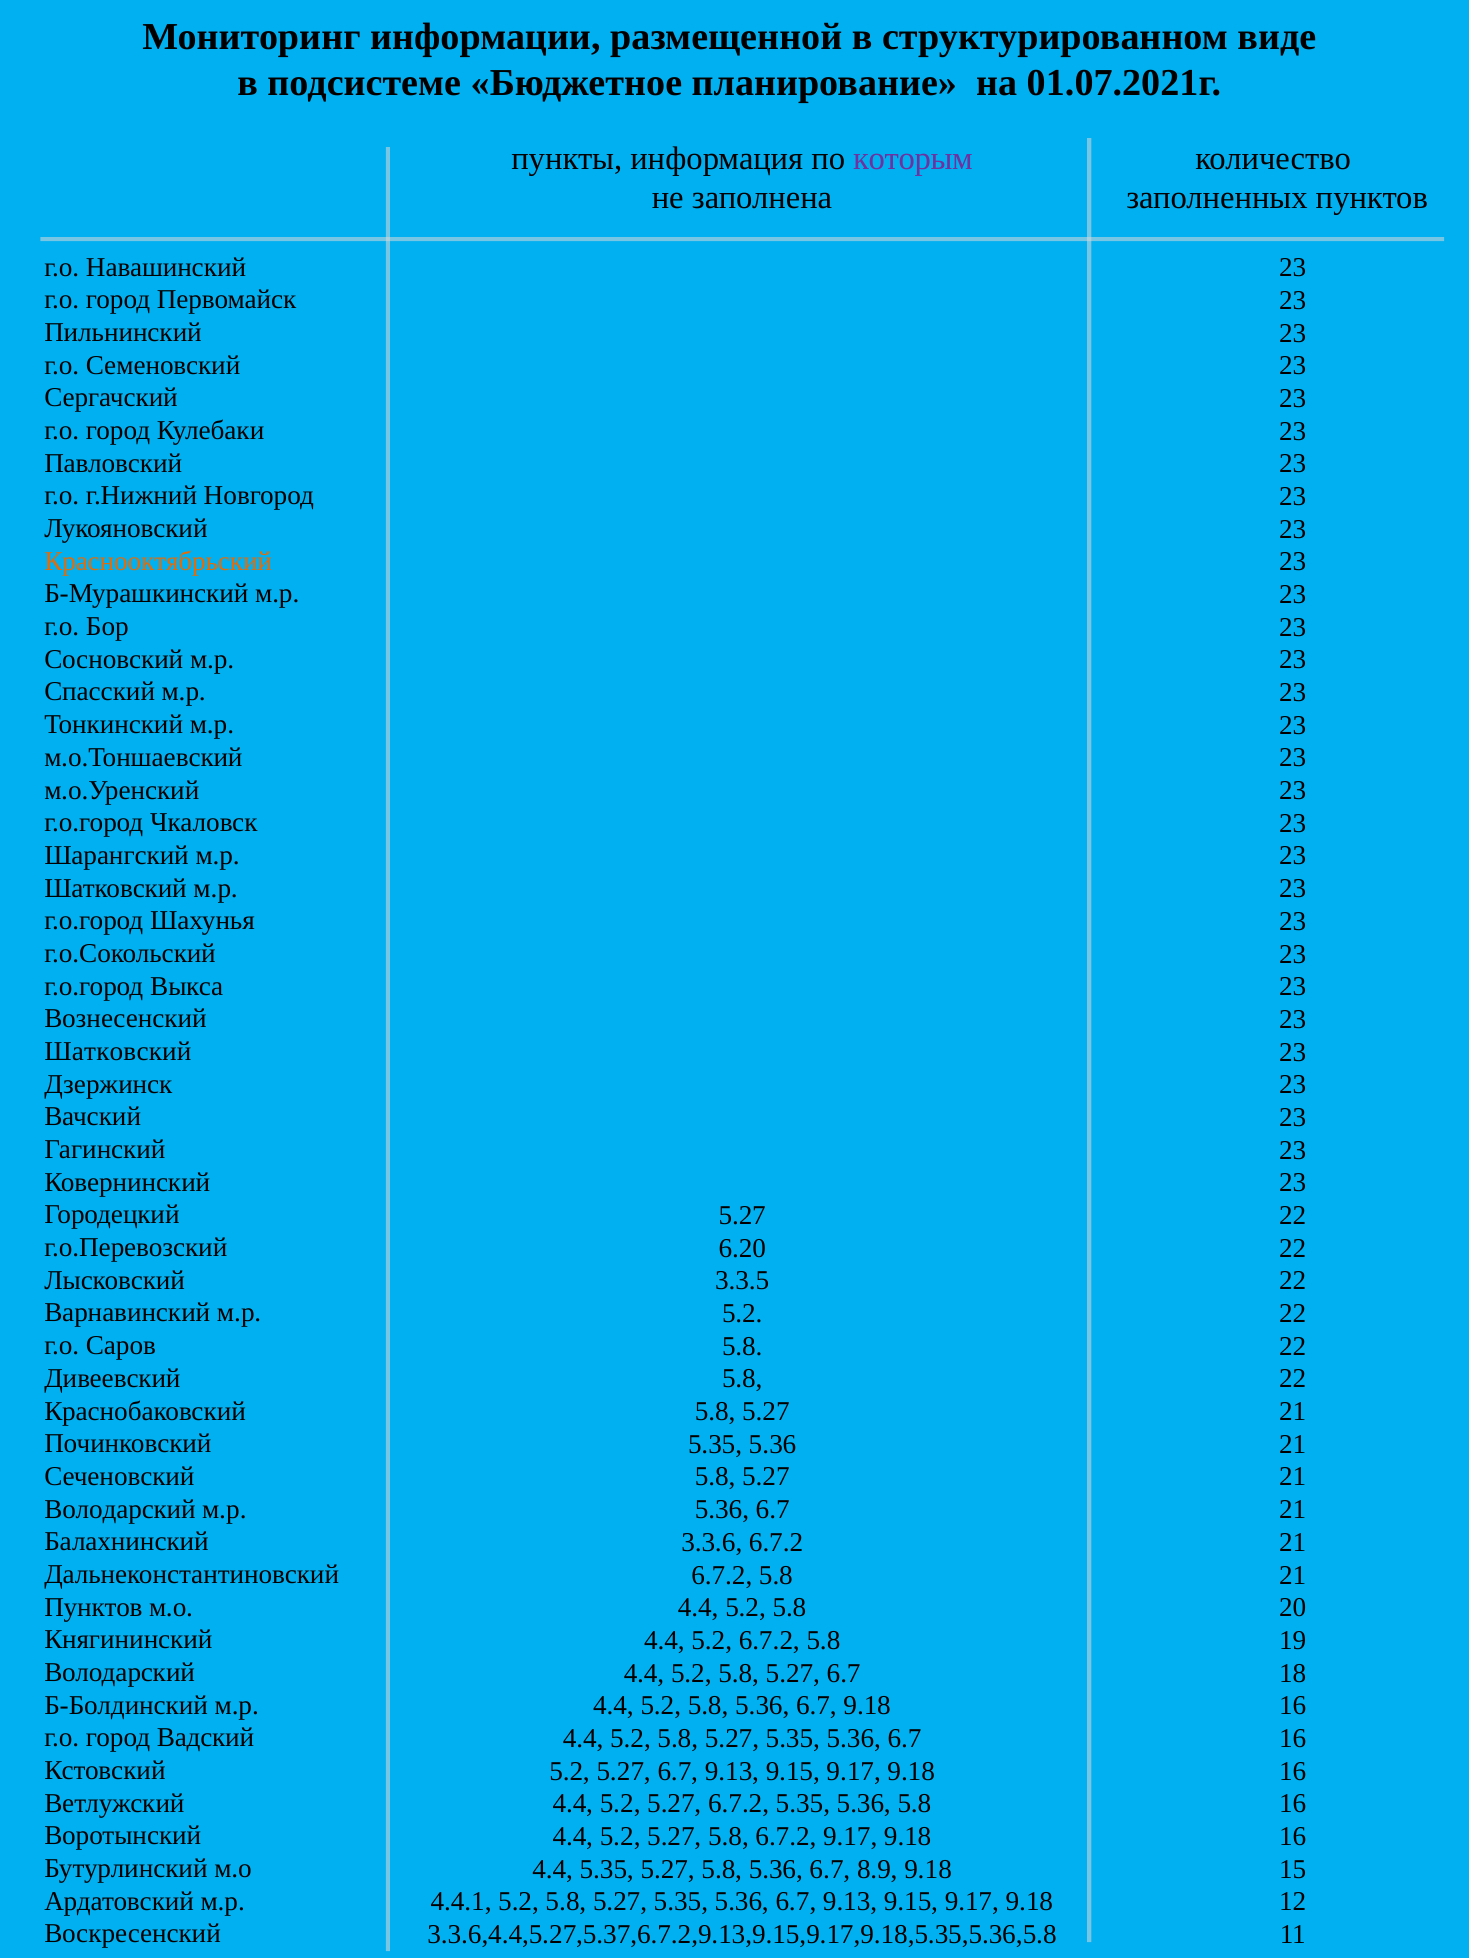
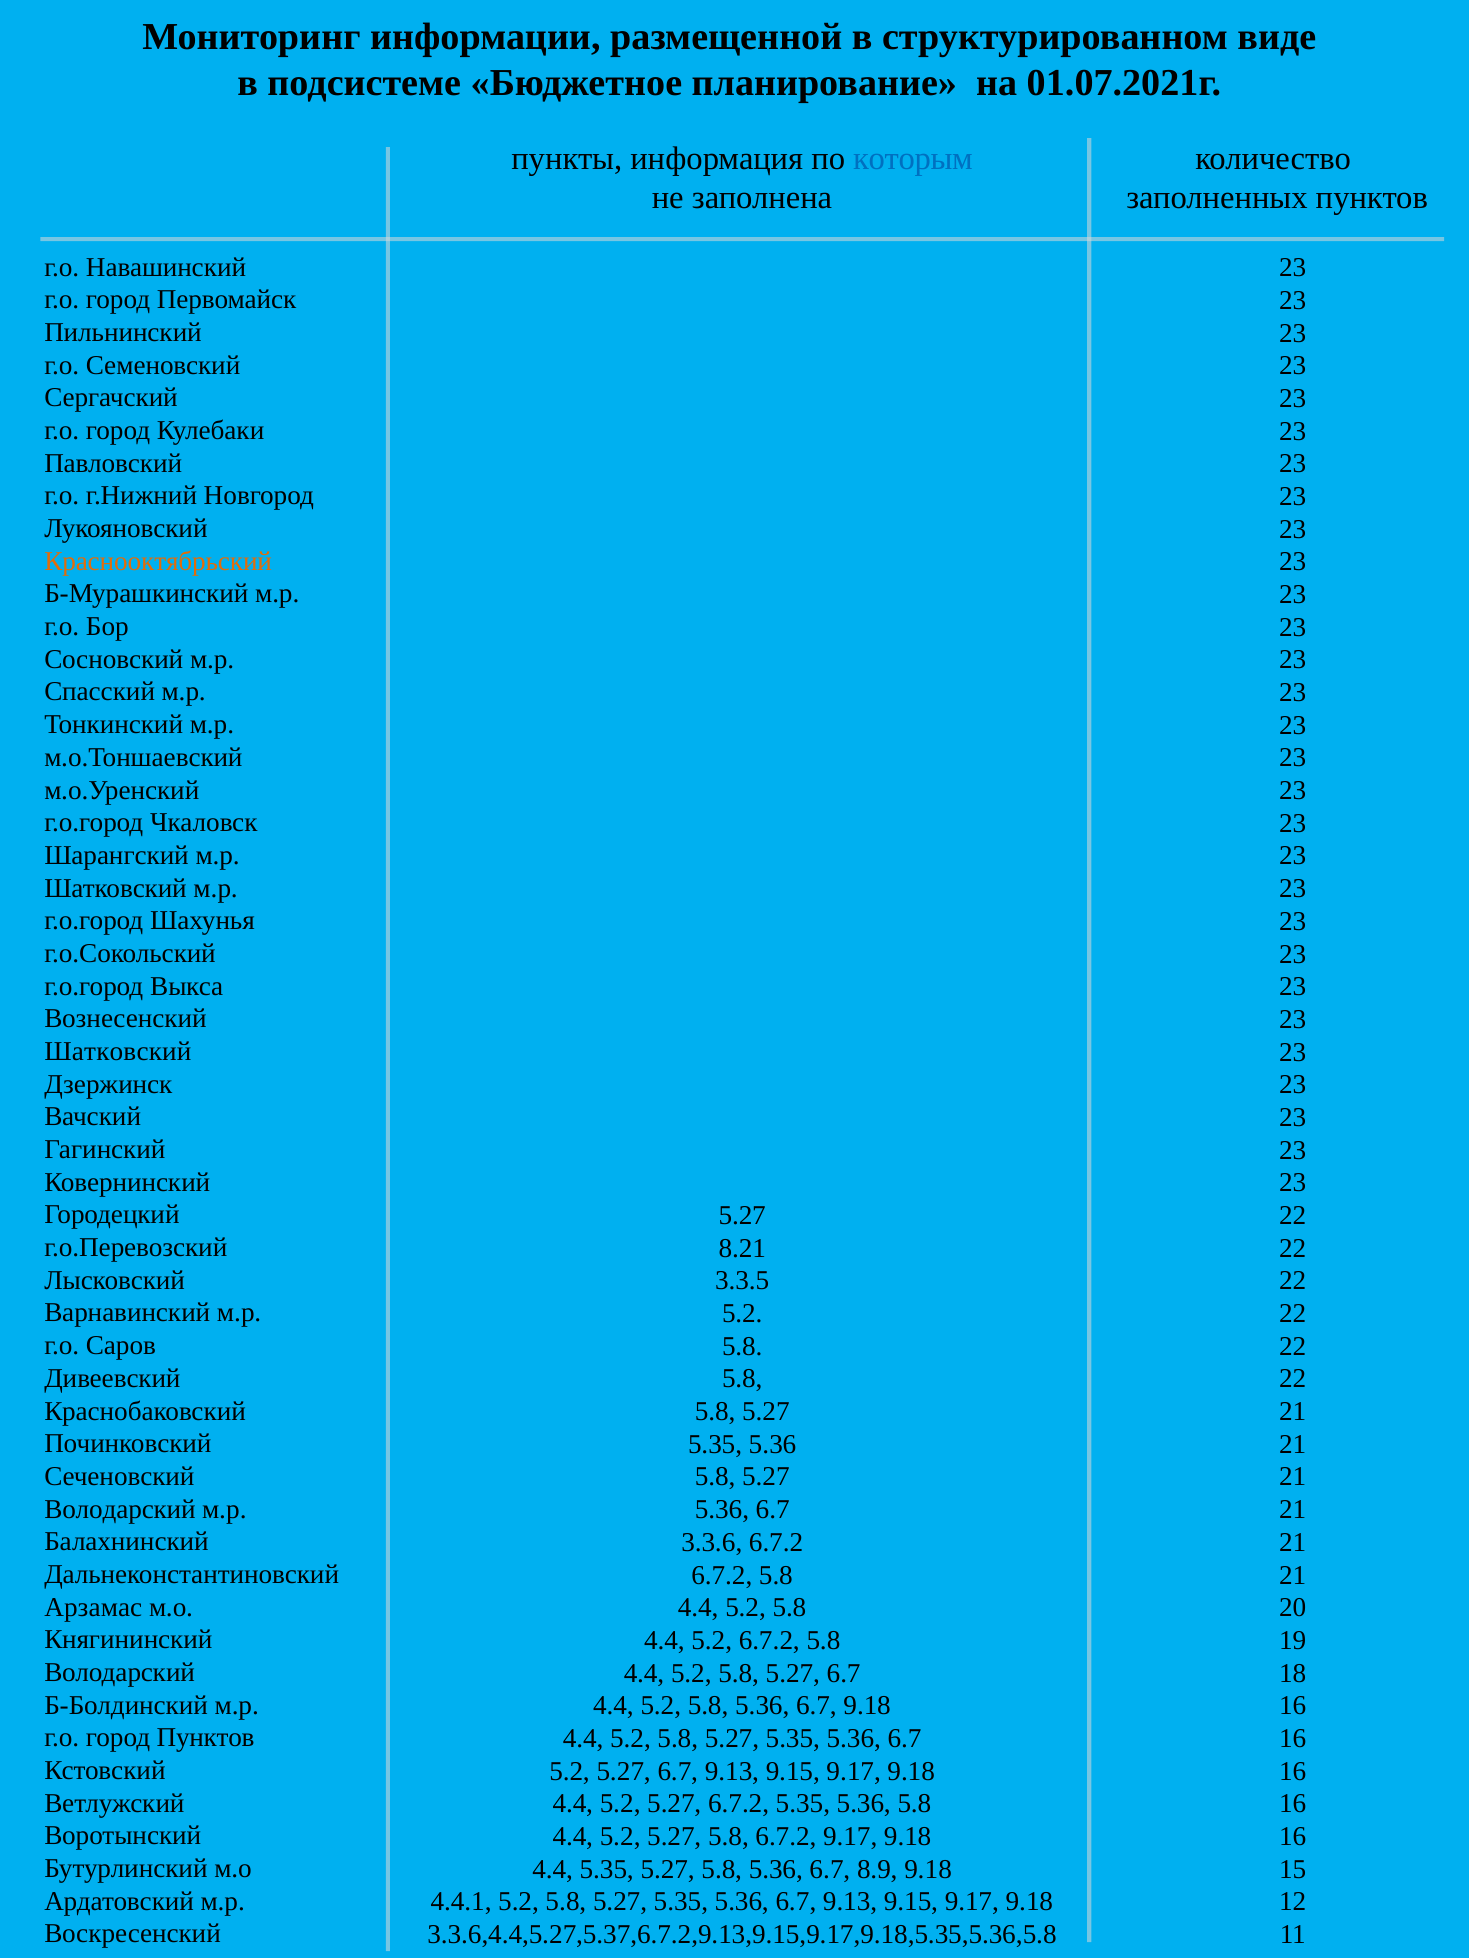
которым colour: purple -> blue (913, 159)
6.20: 6.20 -> 8.21 (742, 1249)
Пунктов: Пунктов -> Арзамас (93, 1608)
город Вадский: Вадский -> Пунктов (206, 1738)
